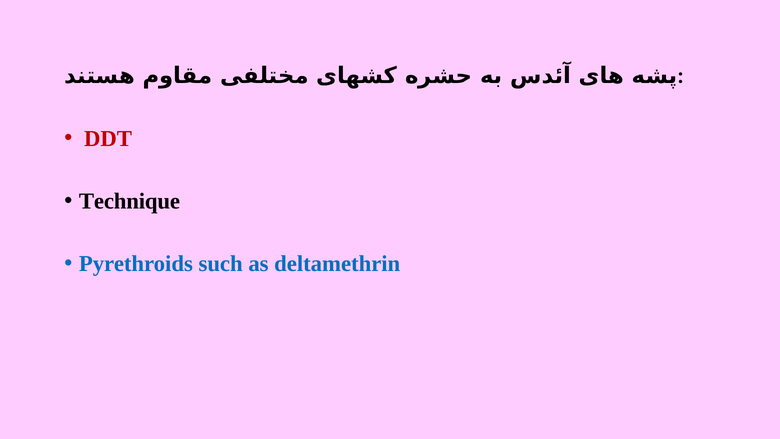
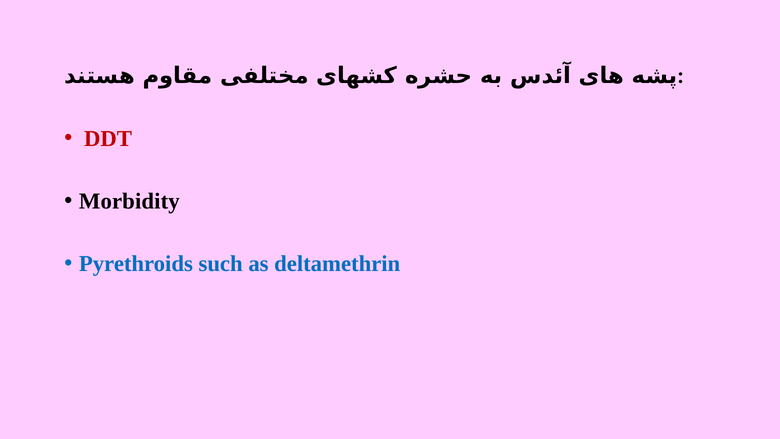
Technique: Technique -> Morbidity (129, 201)
